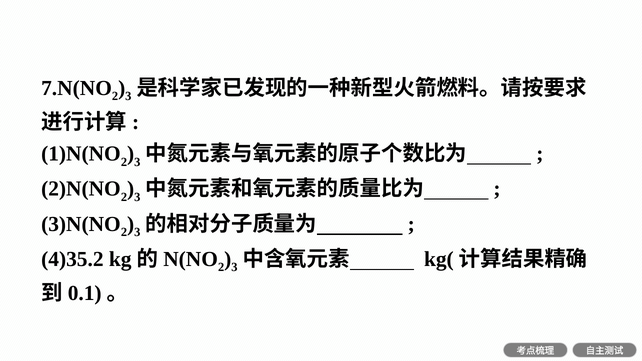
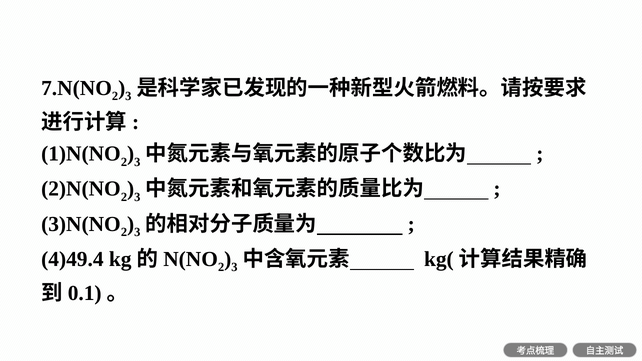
4)35.2: 4)35.2 -> 4)49.4 (72, 259)
